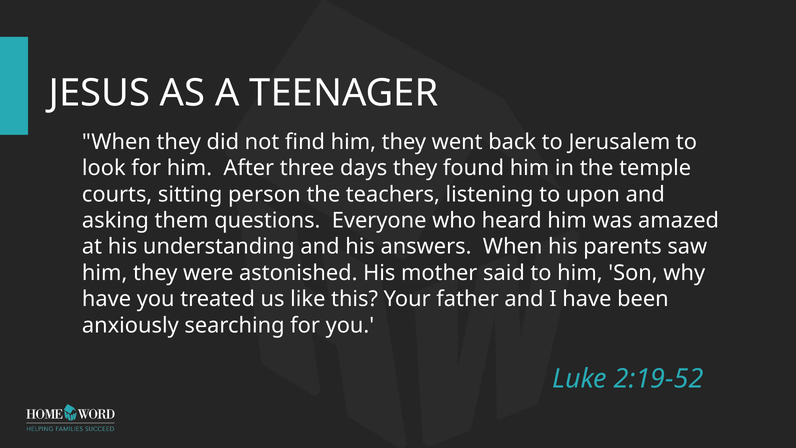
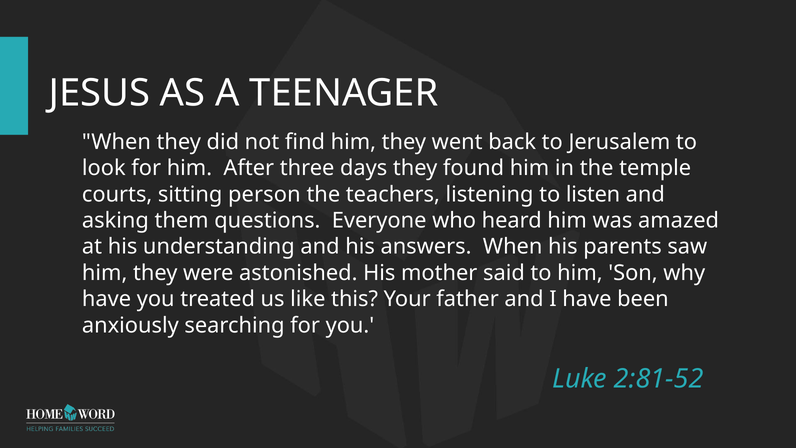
upon: upon -> listen (593, 194)
2:19-52: 2:19-52 -> 2:81-52 (659, 379)
